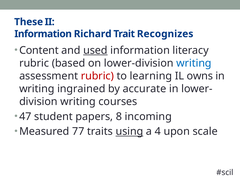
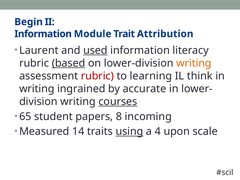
These: These -> Begin (29, 22)
Richard: Richard -> Module (93, 34)
Recognizes: Recognizes -> Attribution (165, 34)
Content: Content -> Laurent (39, 50)
based underline: none -> present (69, 63)
writing colour: blue -> orange (194, 63)
owns: owns -> think (200, 76)
courses underline: none -> present (118, 102)
47: 47 -> 65 (25, 116)
77: 77 -> 14 (78, 131)
